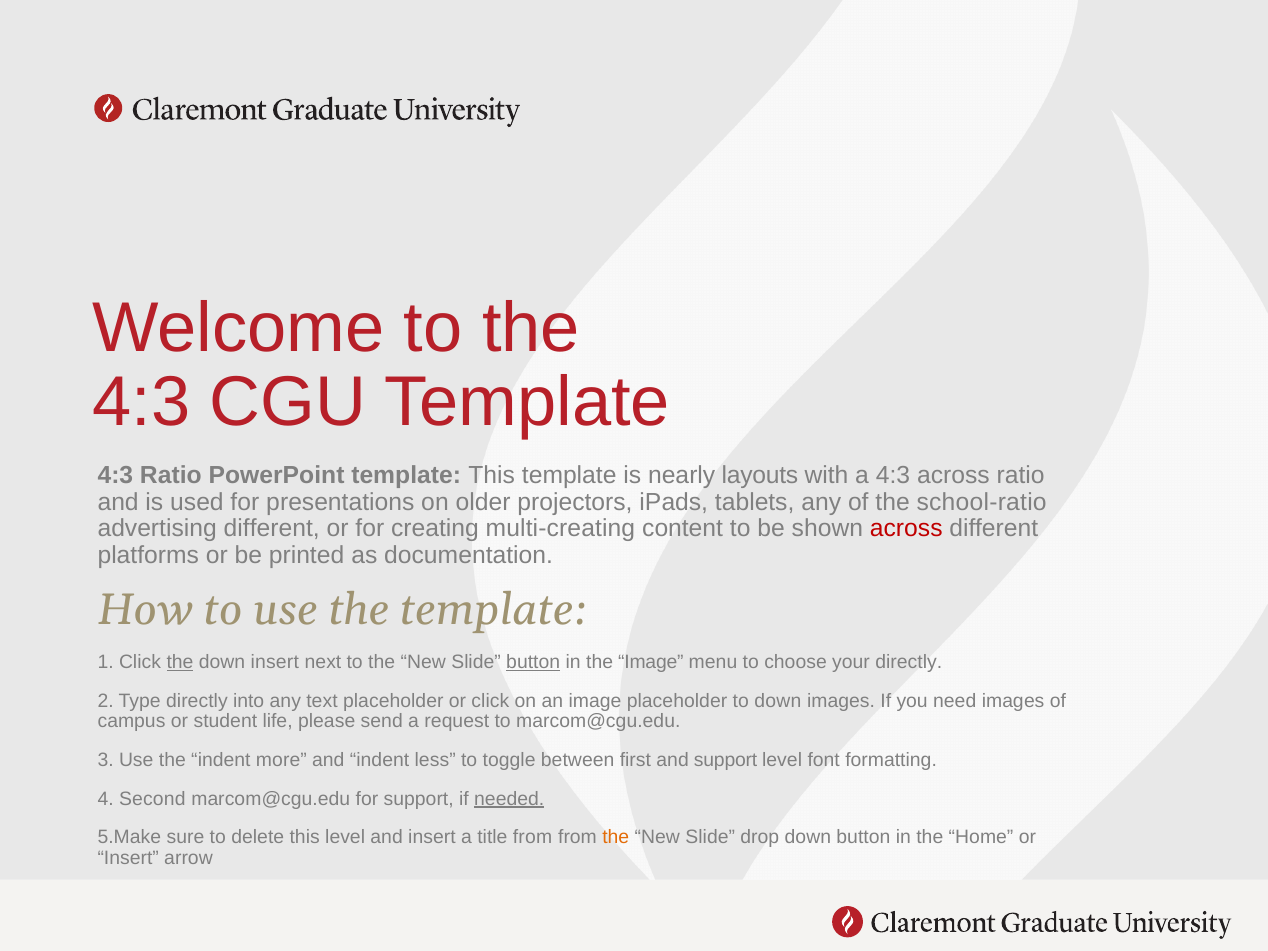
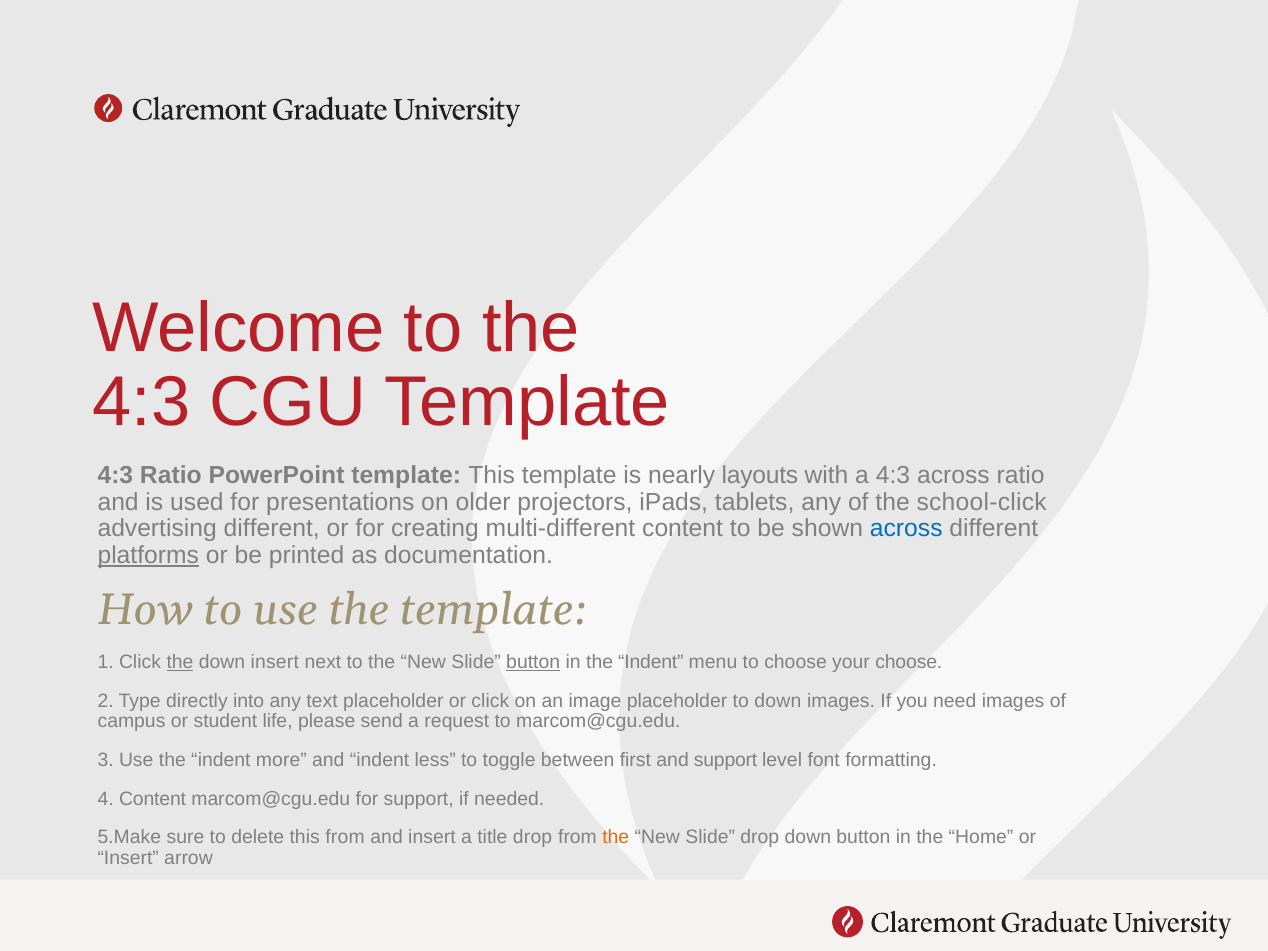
school-ratio: school-ratio -> school-click (982, 502)
multi-creating: multi-creating -> multi-different (561, 529)
across colour: red -> blue (906, 529)
platforms underline: none -> present (148, 555)
in the Image: Image -> Indent (651, 662)
your directly: directly -> choose (909, 662)
4 Second: Second -> Content (153, 799)
needed underline: present -> none (509, 799)
this level: level -> from (345, 837)
title from: from -> drop (533, 837)
